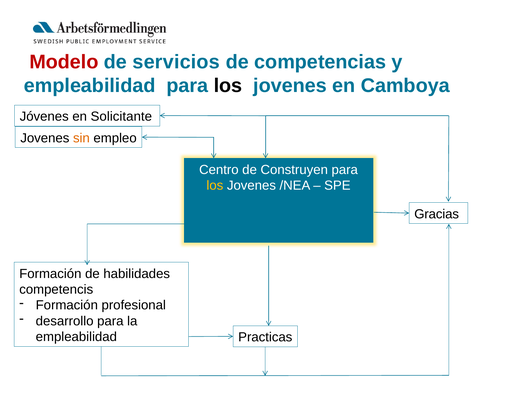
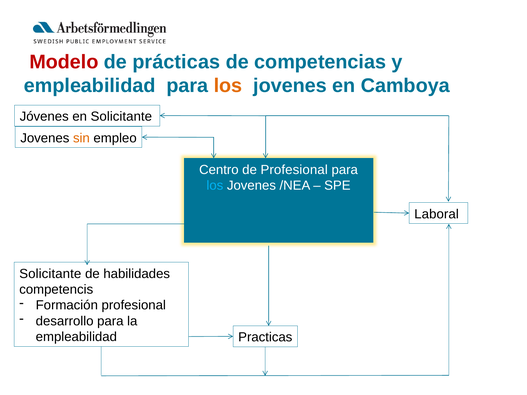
servicios: servicios -> prácticas (176, 62)
los colour: black -> orange (228, 86)
de Construyen: Construyen -> Profesional (294, 170)
los colour: yellow -> light blue (215, 186)
Gracias: Gracias -> Laboral (437, 214)
Formación: Formación -> Solicitante (50, 274)
